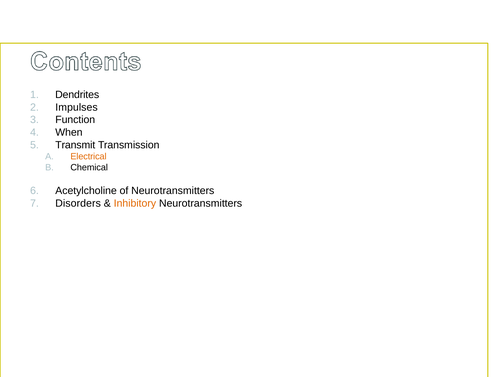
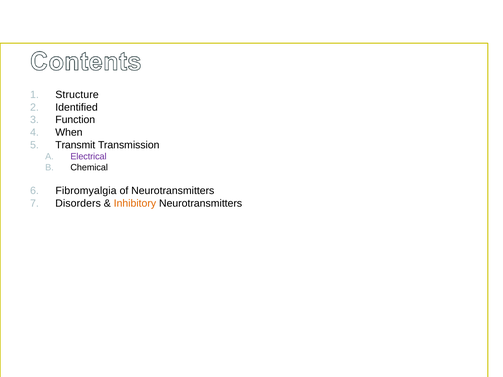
Dendrites: Dendrites -> Structure (77, 95)
Impulses: Impulses -> Identified (77, 107)
Electrical colour: orange -> purple (88, 157)
Acetylcholine: Acetylcholine -> Fibromyalgia (86, 191)
